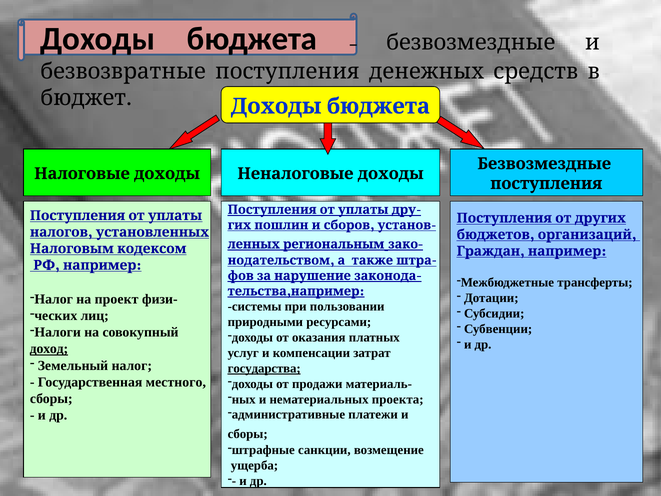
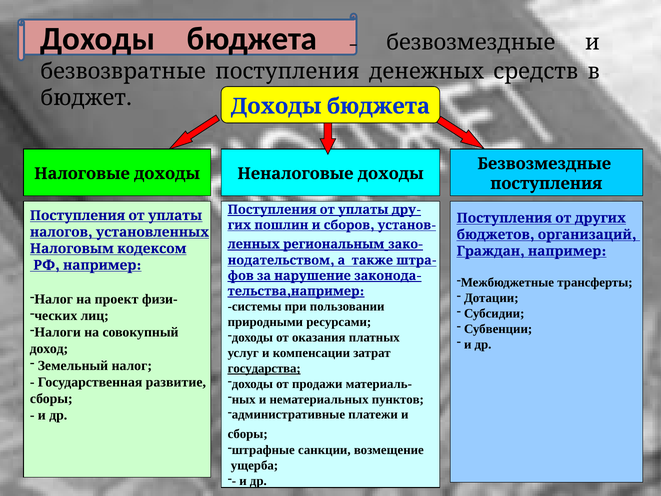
доход underline: present -> none (49, 349)
местного: местного -> развитие (176, 382)
проекта: проекта -> пунктов (398, 399)
